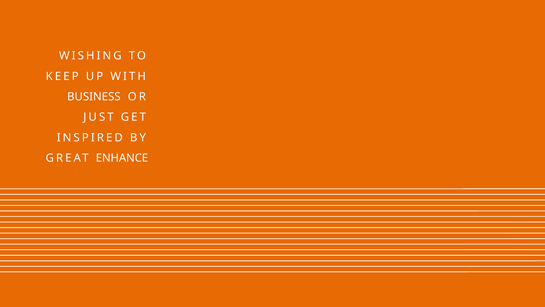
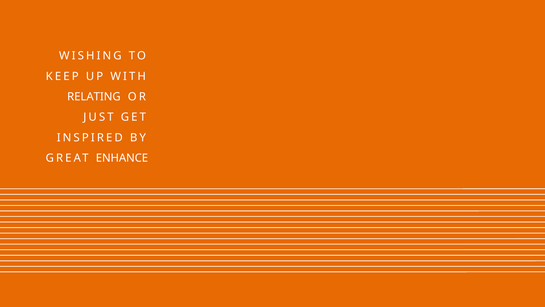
BUSINESS: BUSINESS -> RELATING (94, 97)
